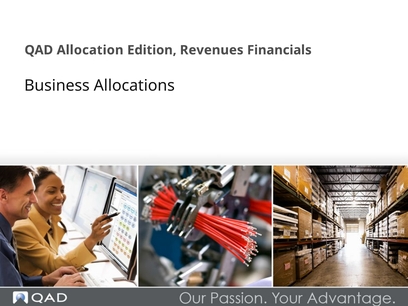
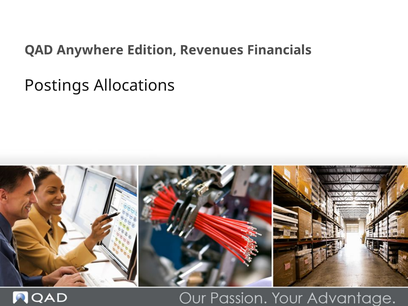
Allocation: Allocation -> Anywhere (90, 50)
Business: Business -> Postings (57, 86)
